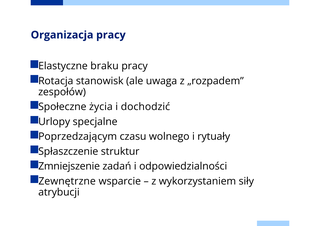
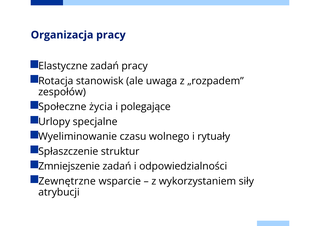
Elastyczne braku: braku -> zadań (105, 66)
dochodzić: dochodzić -> polegające (146, 107)
Poprzedzającym: Poprzedzającym -> Wyeliminowanie (78, 137)
